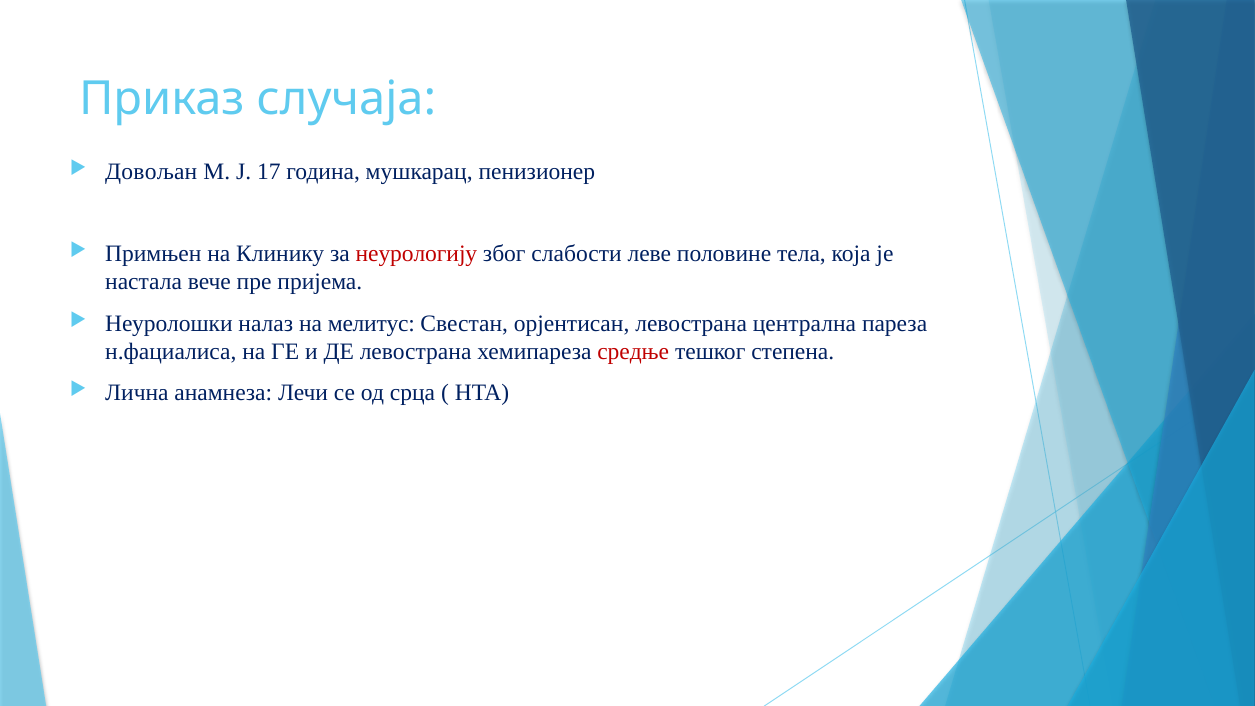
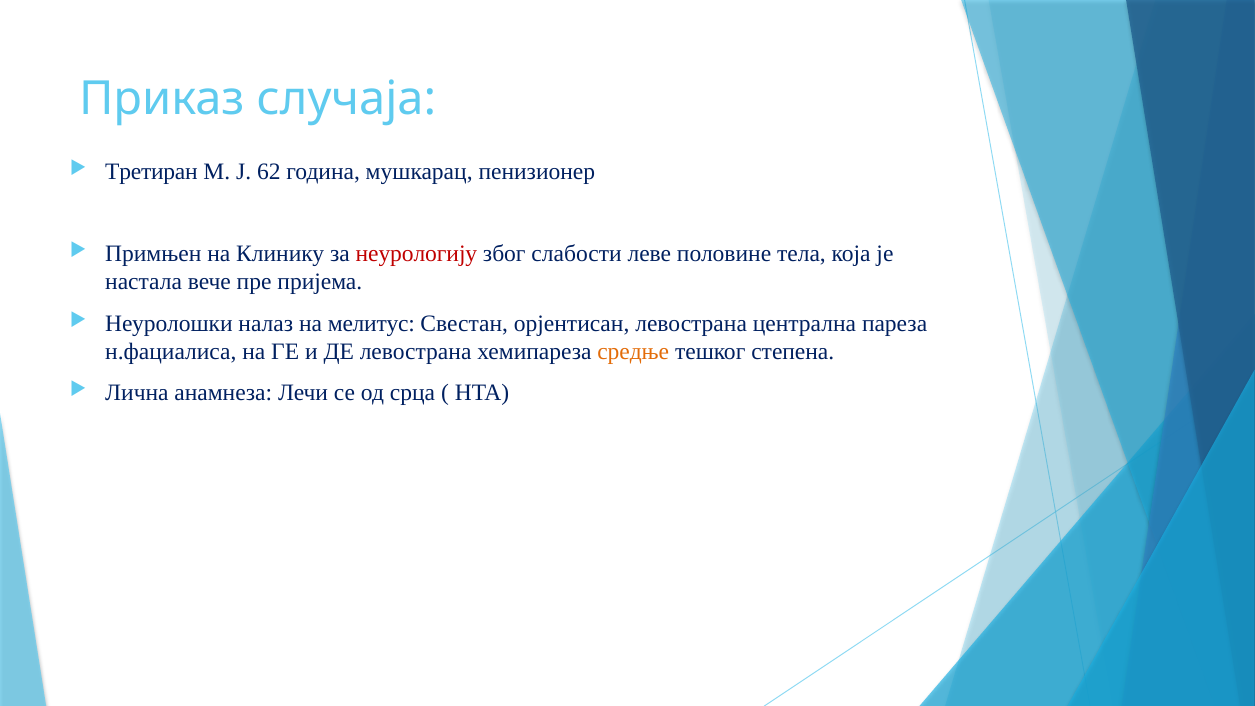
Довољан: Довољан -> Третиран (151, 171)
17: 17 -> 62 (269, 171)
средње colour: red -> orange (633, 352)
